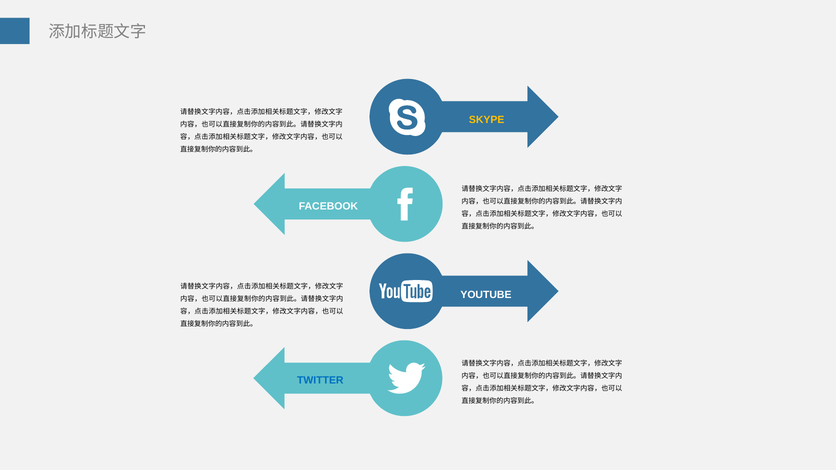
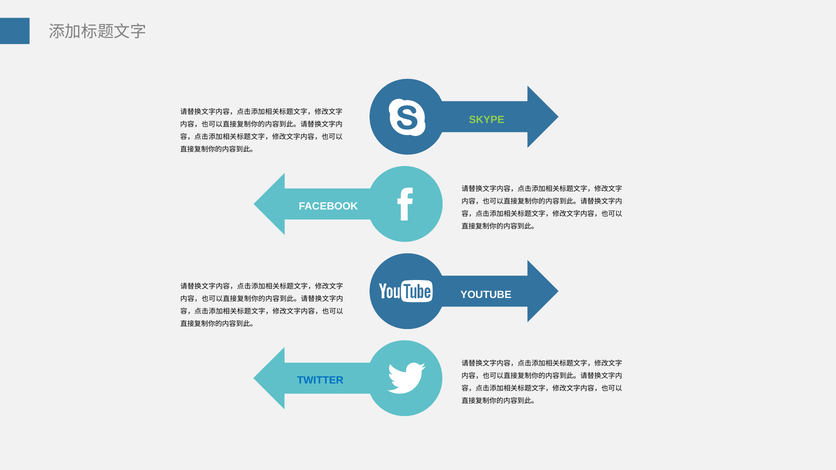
SKYPE colour: yellow -> light green (487, 120)
